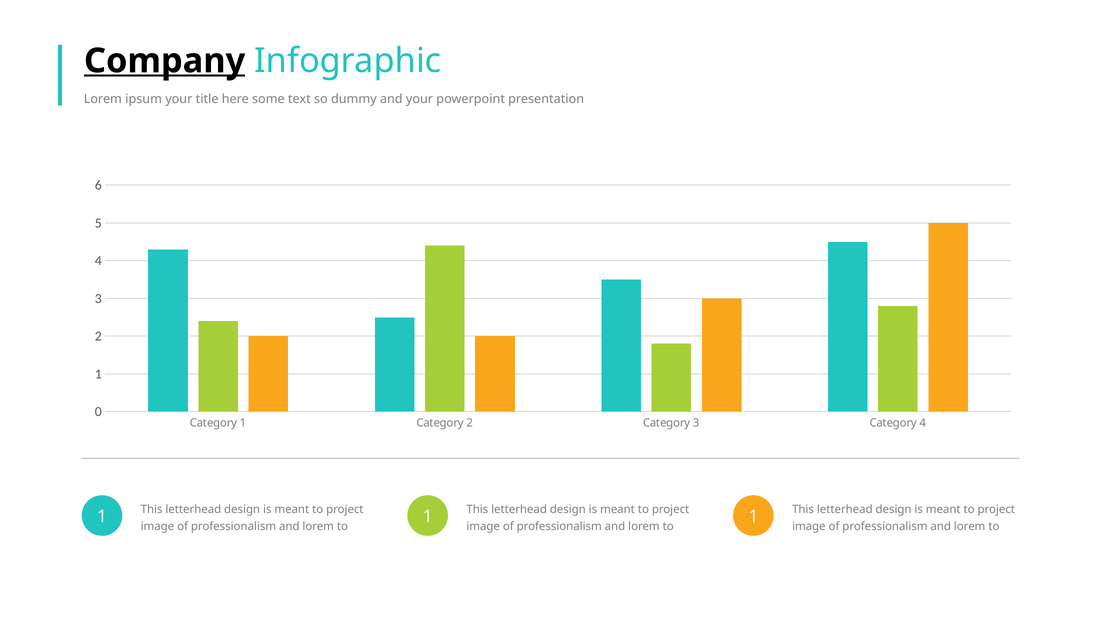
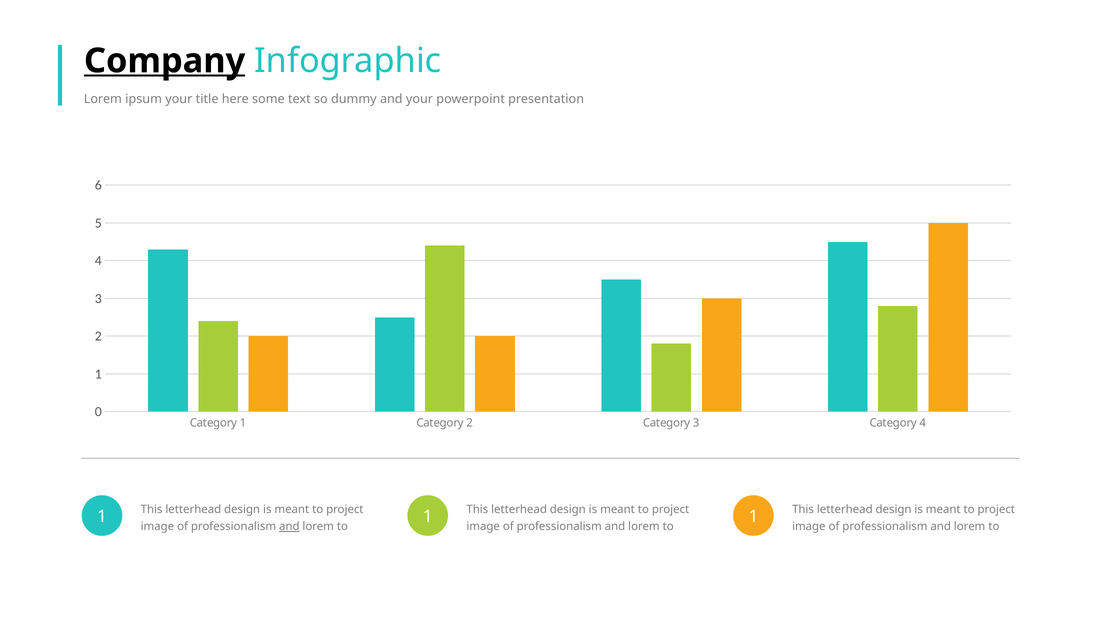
and underline: none -> present (289, 526)
